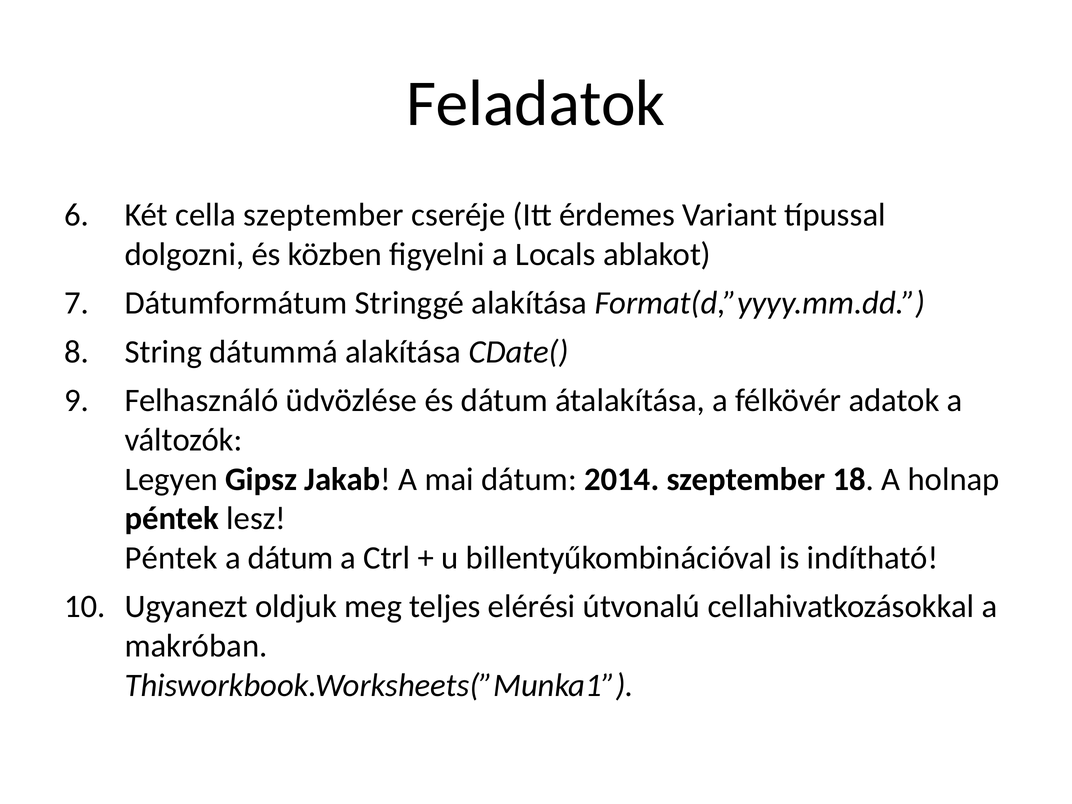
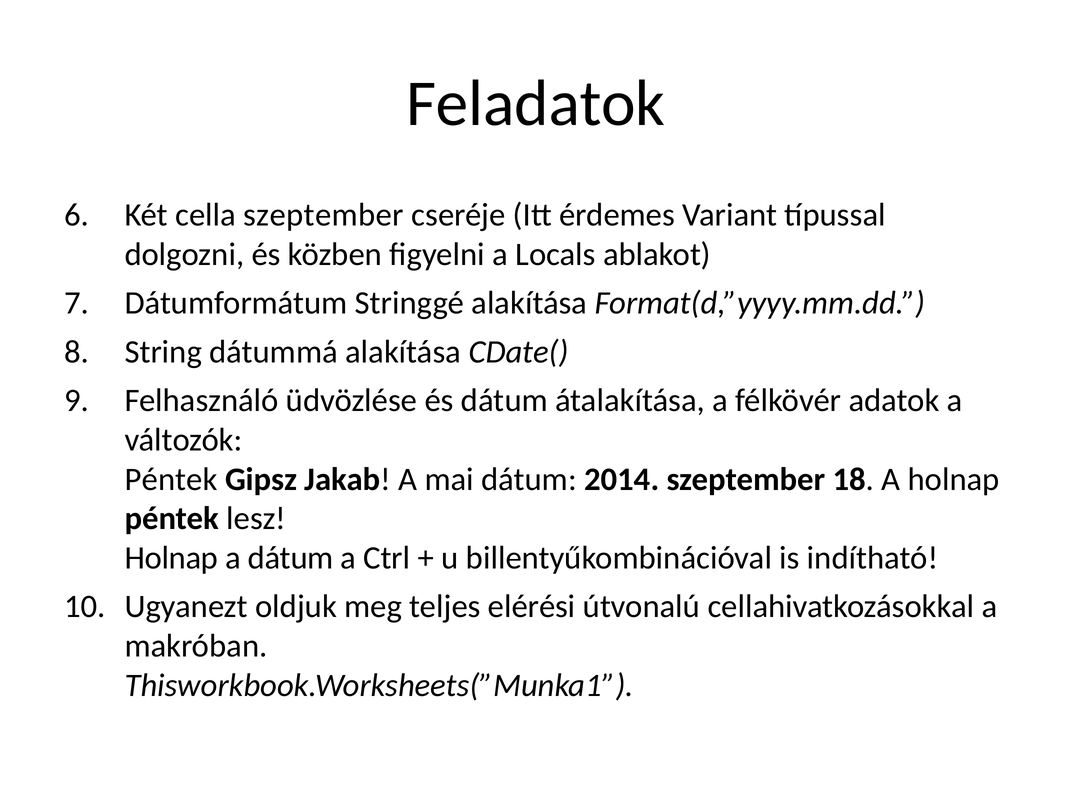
Legyen: Legyen -> Péntek (171, 479)
Péntek: Péntek -> Holnap (171, 558)
